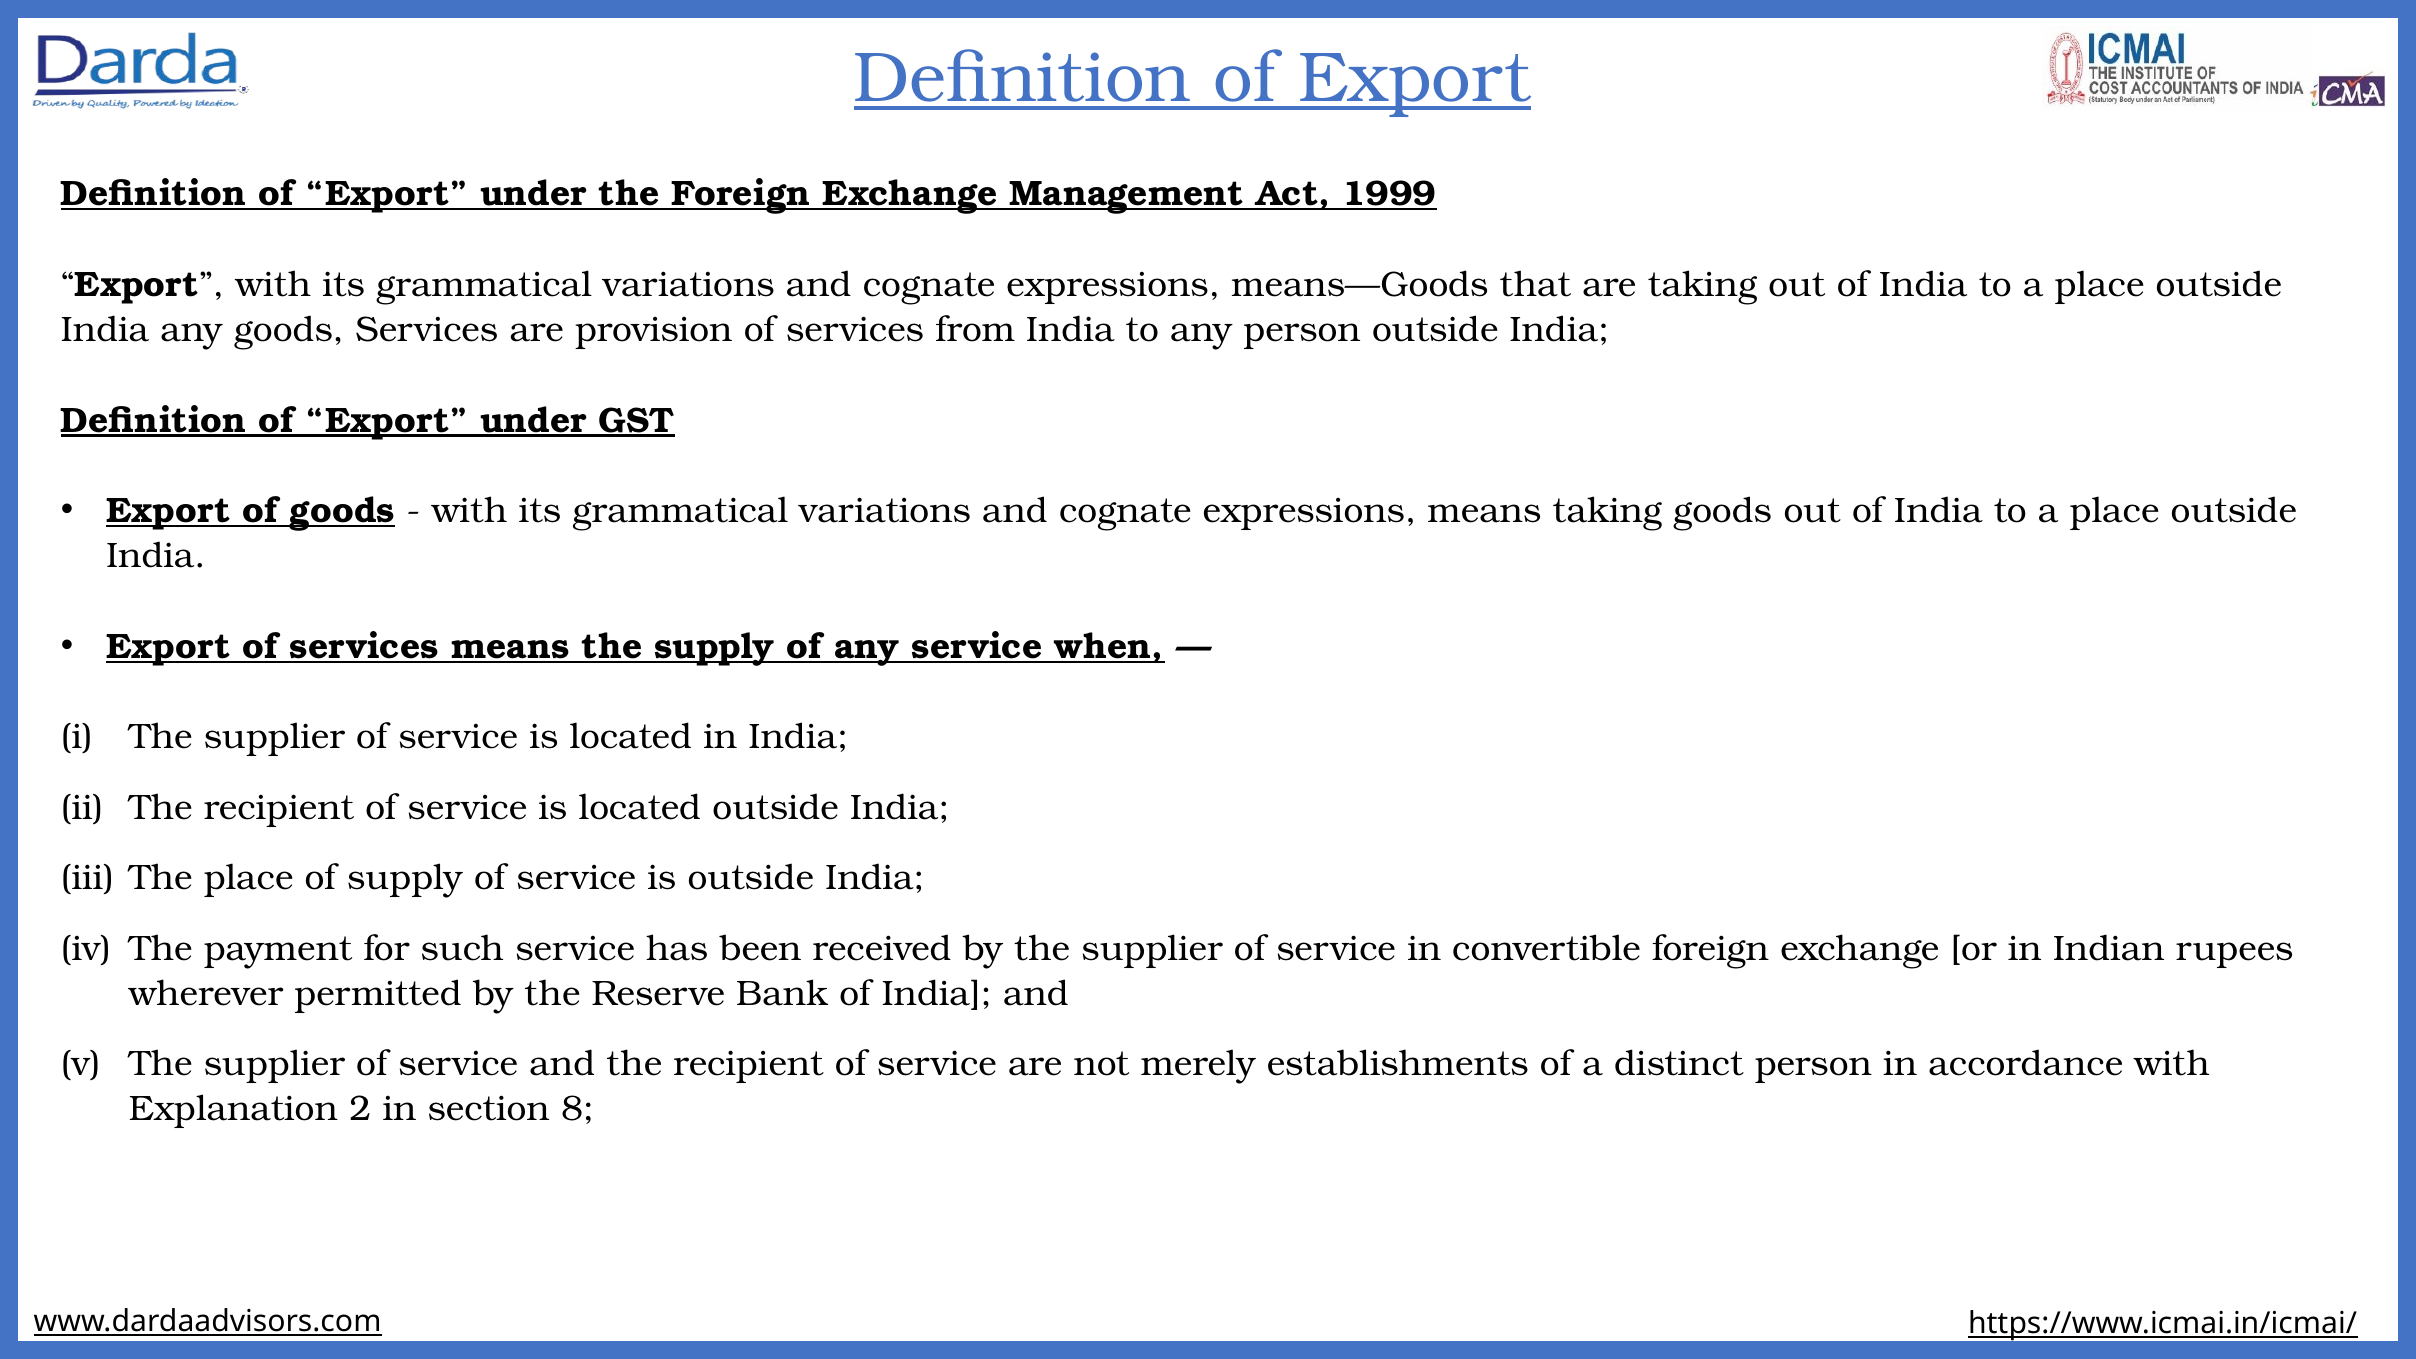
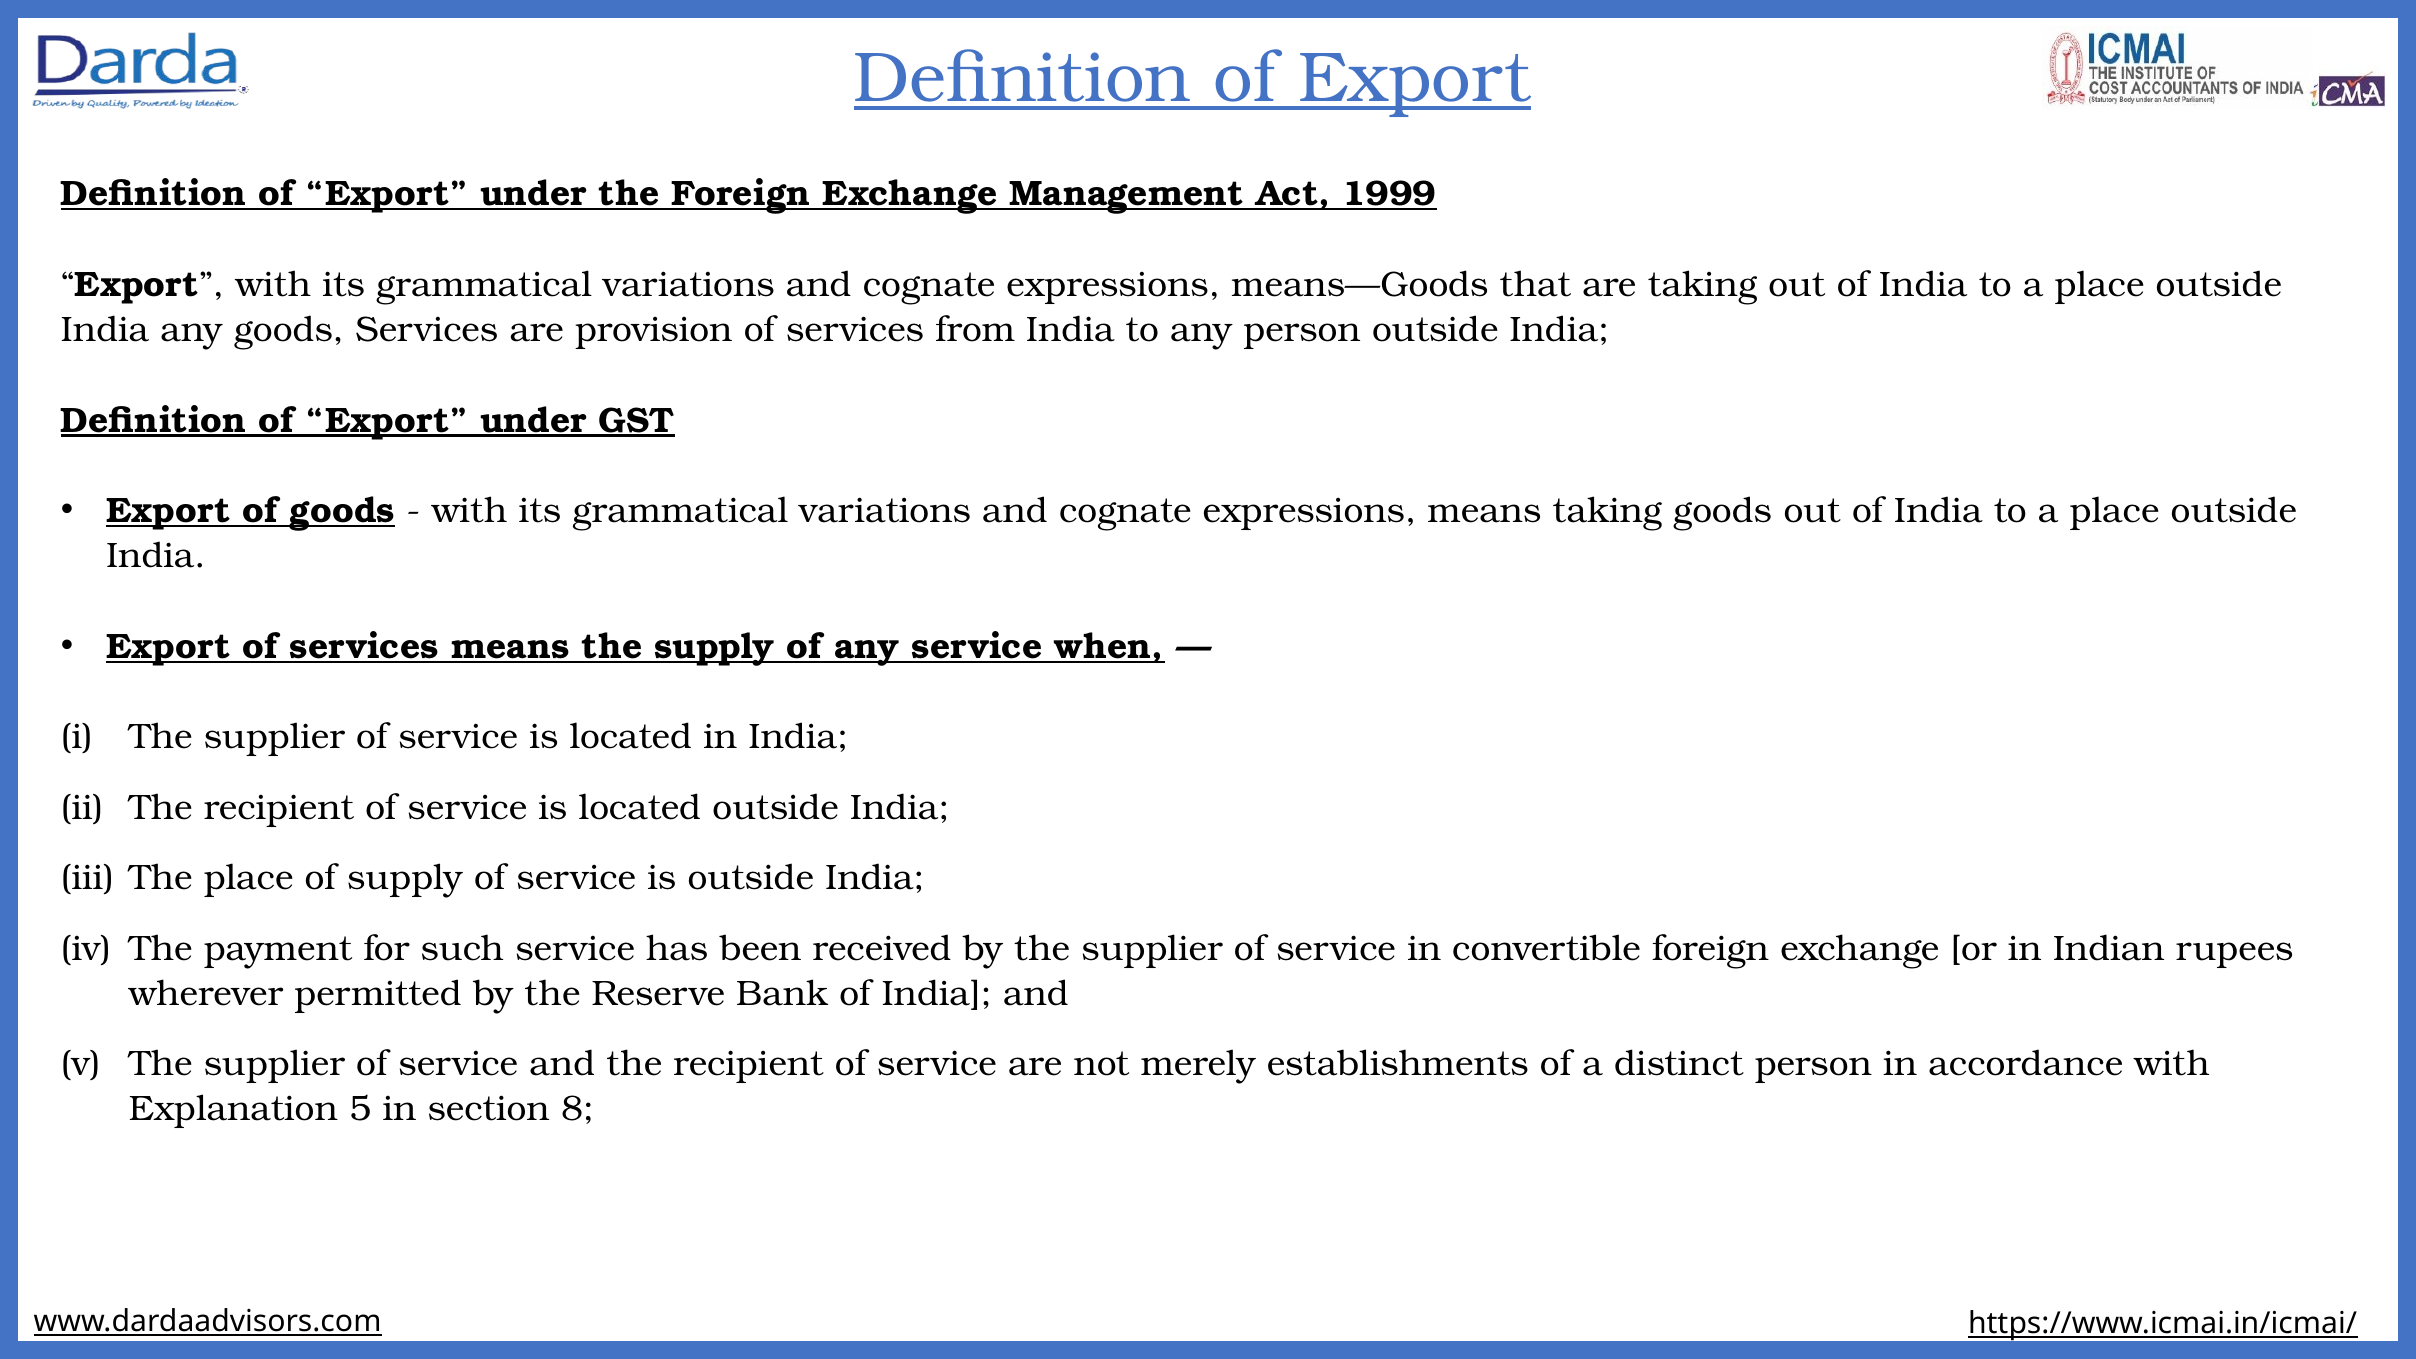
2: 2 -> 5 (360, 1109)
